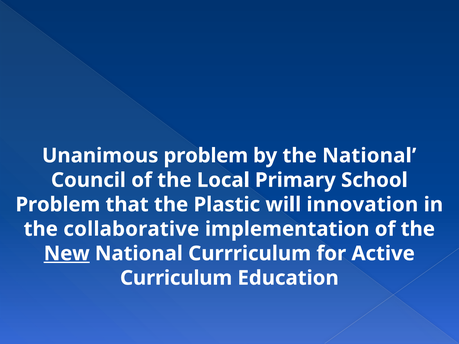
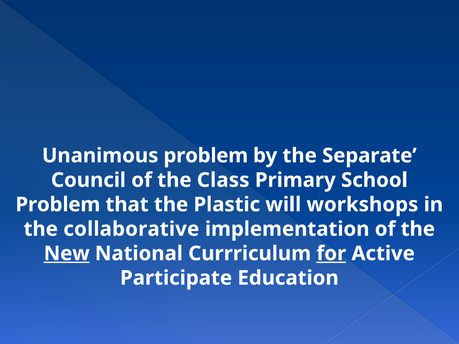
the National: National -> Separate (369, 156)
Local: Local -> Class (223, 180)
innovation: innovation -> workshops (362, 205)
for underline: none -> present (331, 254)
Curriculum: Curriculum -> Participate (176, 278)
